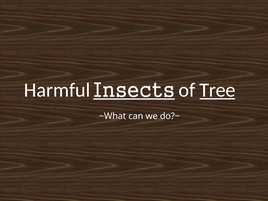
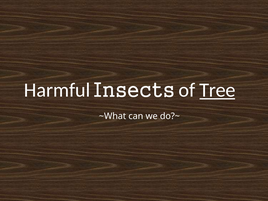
Insects underline: present -> none (134, 90)
